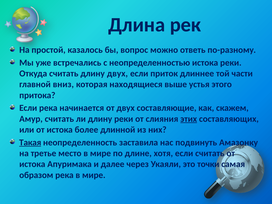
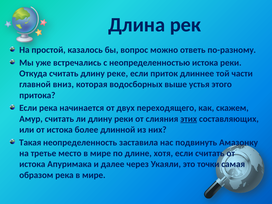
длину двух: двух -> реке (117, 74)
находящиеся: находящиеся -> водосборных (136, 84)
составляющие: составляющие -> переходящего (167, 108)
Такая underline: present -> none (30, 142)
